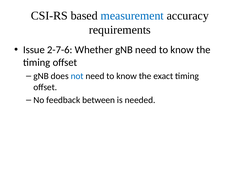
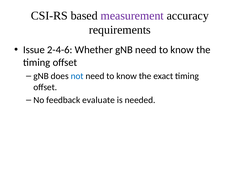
measurement colour: blue -> purple (132, 16)
2-7-6: 2-7-6 -> 2-4-6 (60, 50)
between: between -> evaluate (99, 100)
